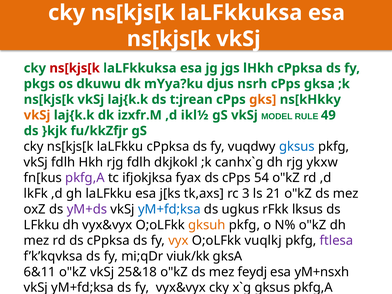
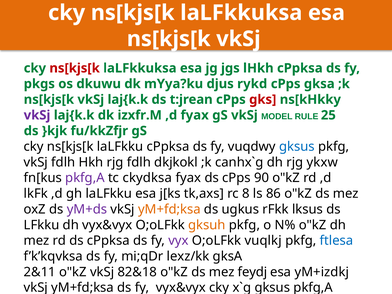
nsrh: nsrh -> rykd (252, 84)
gks colour: orange -> red (263, 100)
vkSj colour: orange -> purple (37, 115)
,d ikl½: ikl½ -> fyax (195, 115)
49: 49 -> 25 (328, 115)
ifjokjksa: ifjokjksa -> ckydksa (147, 178)
54: 54 -> 90 (262, 178)
3: 3 -> 8 (246, 194)
21: 21 -> 86 (273, 194)
yM+fd;ksa colour: blue -> orange (169, 209)
vyx colour: orange -> purple (178, 241)
ftlesa colour: purple -> blue (336, 241)
viuk/kk: viuk/kk -> lexz/kk (188, 256)
6&11: 6&11 -> 2&11 (40, 272)
25&18: 25&18 -> 82&18 (137, 272)
yM+nsxh: yM+nsxh -> yM+izdkj (322, 272)
